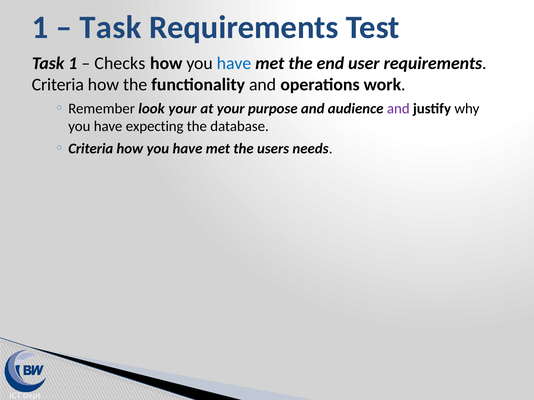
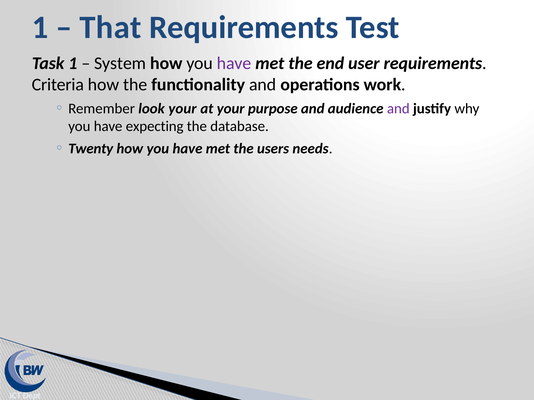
Task: Task -> That (110, 27)
Checks: Checks -> System (120, 64)
have colour: blue -> purple (234, 64)
Criteria: Criteria -> Twenty (91, 149)
